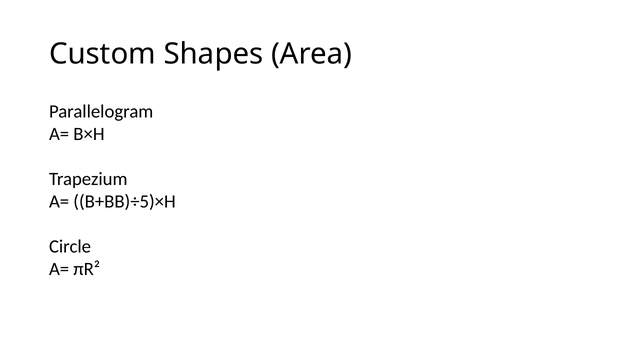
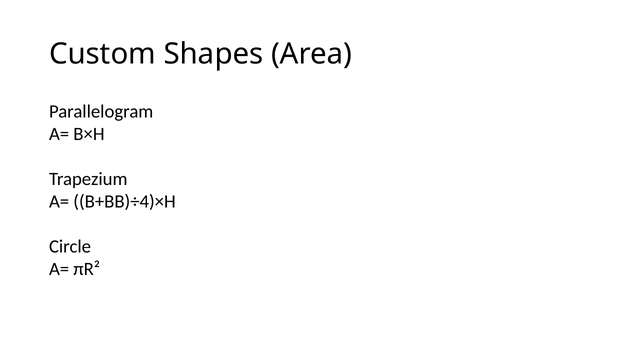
B+BB)÷5)×H: B+BB)÷5)×H -> B+BB)÷4)×H (125, 201)
